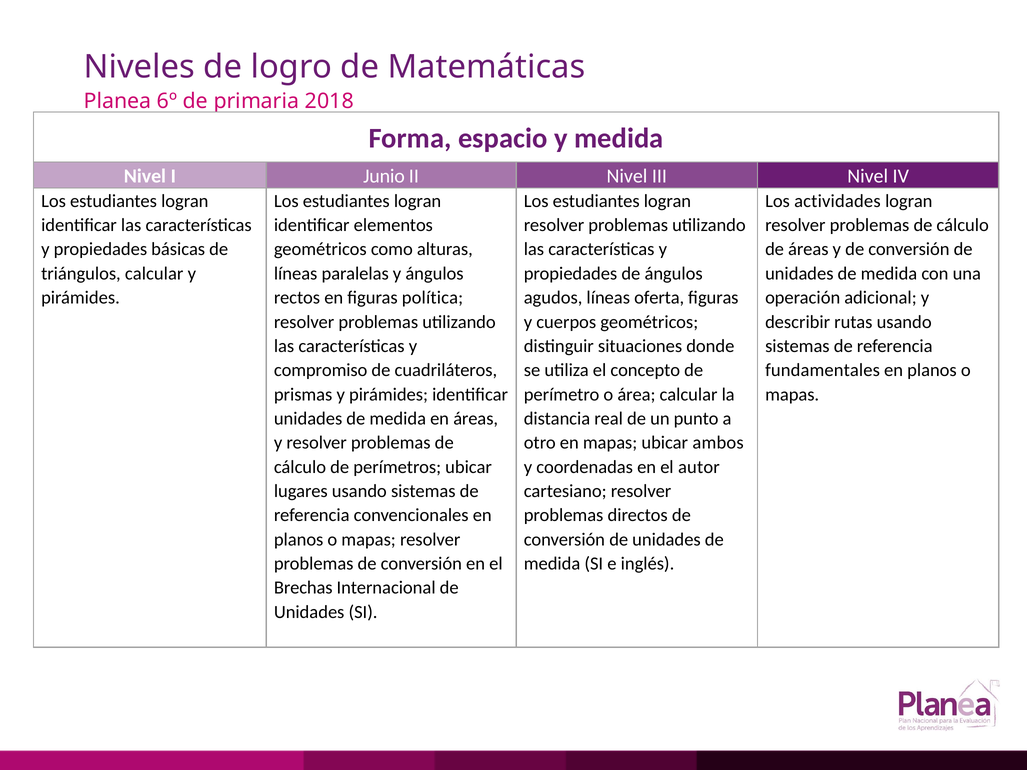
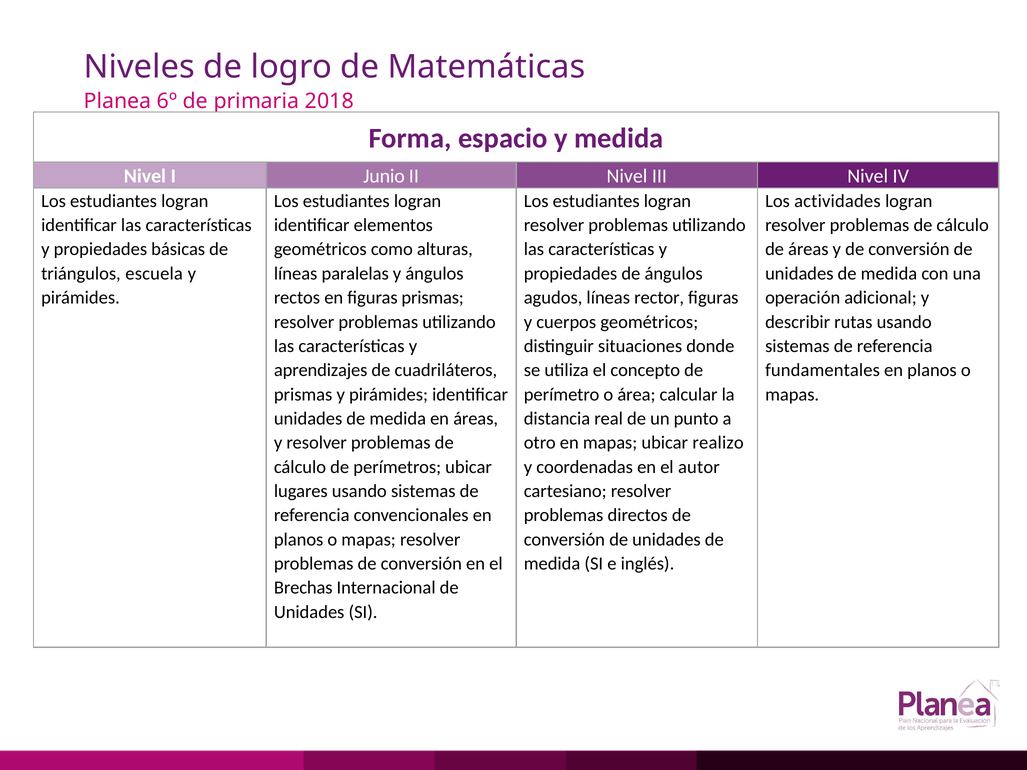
triángulos calcular: calcular -> escuela (154, 274)
figuras política: política -> prismas (433, 298)
oferta: oferta -> rector (659, 298)
compromiso: compromiso -> aprendizajes (321, 370)
ambos: ambos -> realizo (718, 443)
